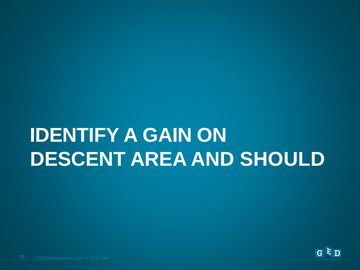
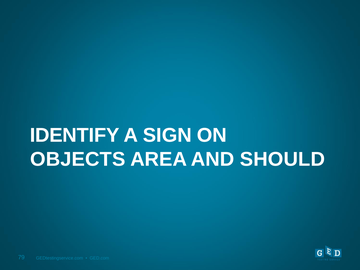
GAIN: GAIN -> SIGN (167, 135)
DESCENT: DESCENT -> OBJECTS (78, 159)
